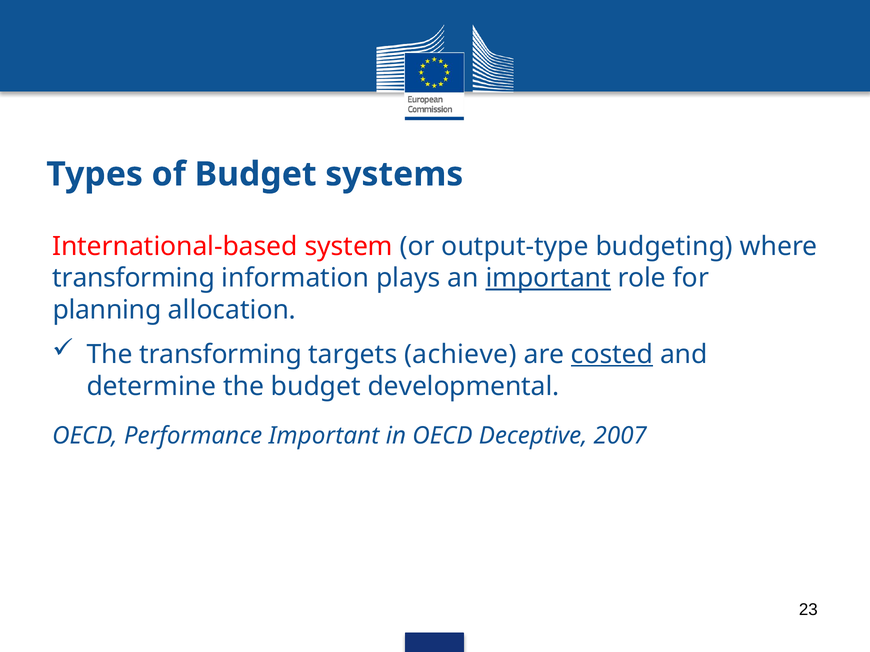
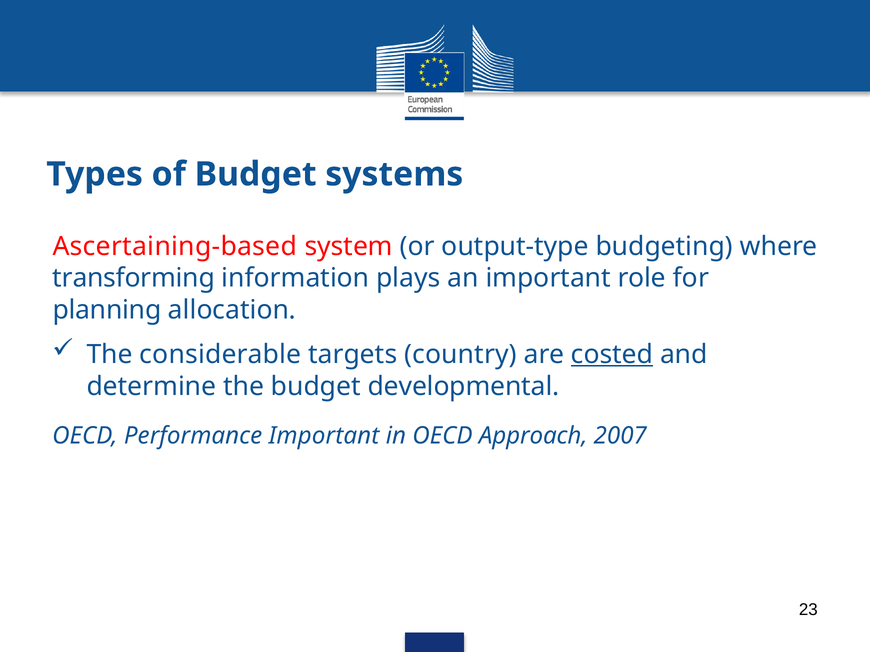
International-based: International-based -> Ascertaining-based (175, 246)
important underline: present -> none (548, 278)
The transforming: transforming -> considerable (220, 355)
achieve: achieve -> country (460, 355)
Deceptive: Deceptive -> Approach (533, 436)
